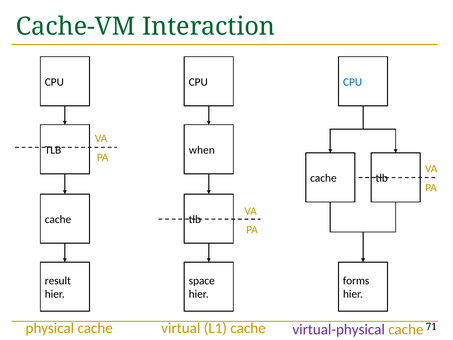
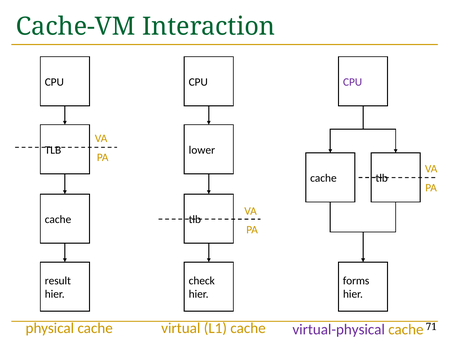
CPU colour: blue -> purple (353, 82)
when: when -> lower (202, 150)
space: space -> check (202, 280)
